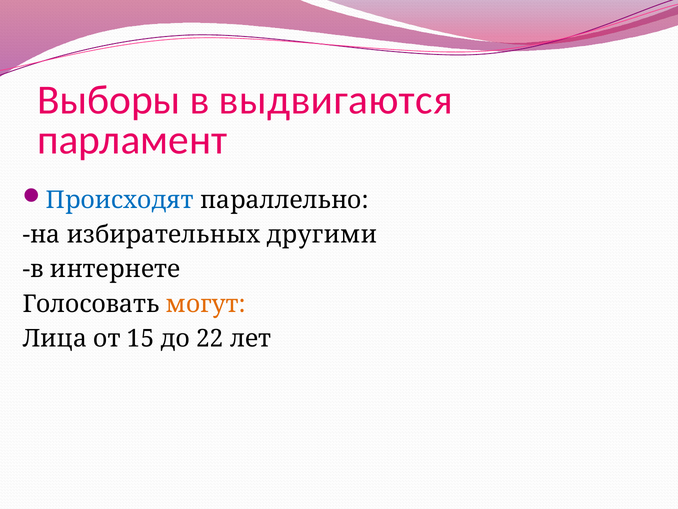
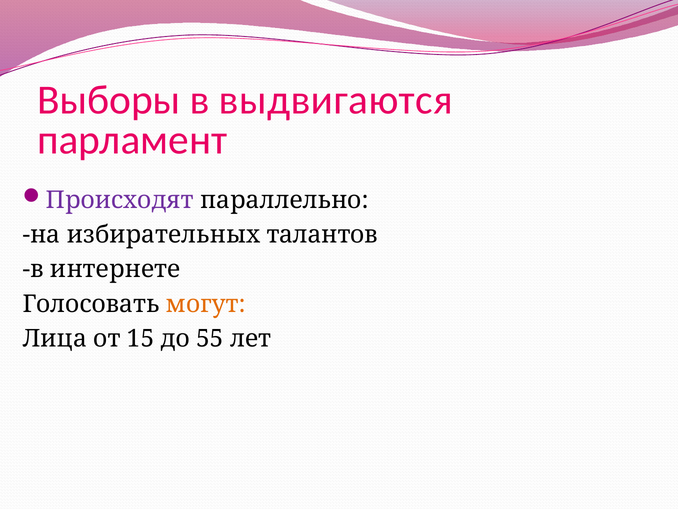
Происходят colour: blue -> purple (120, 200)
другими: другими -> талантов (322, 234)
22: 22 -> 55 (210, 338)
